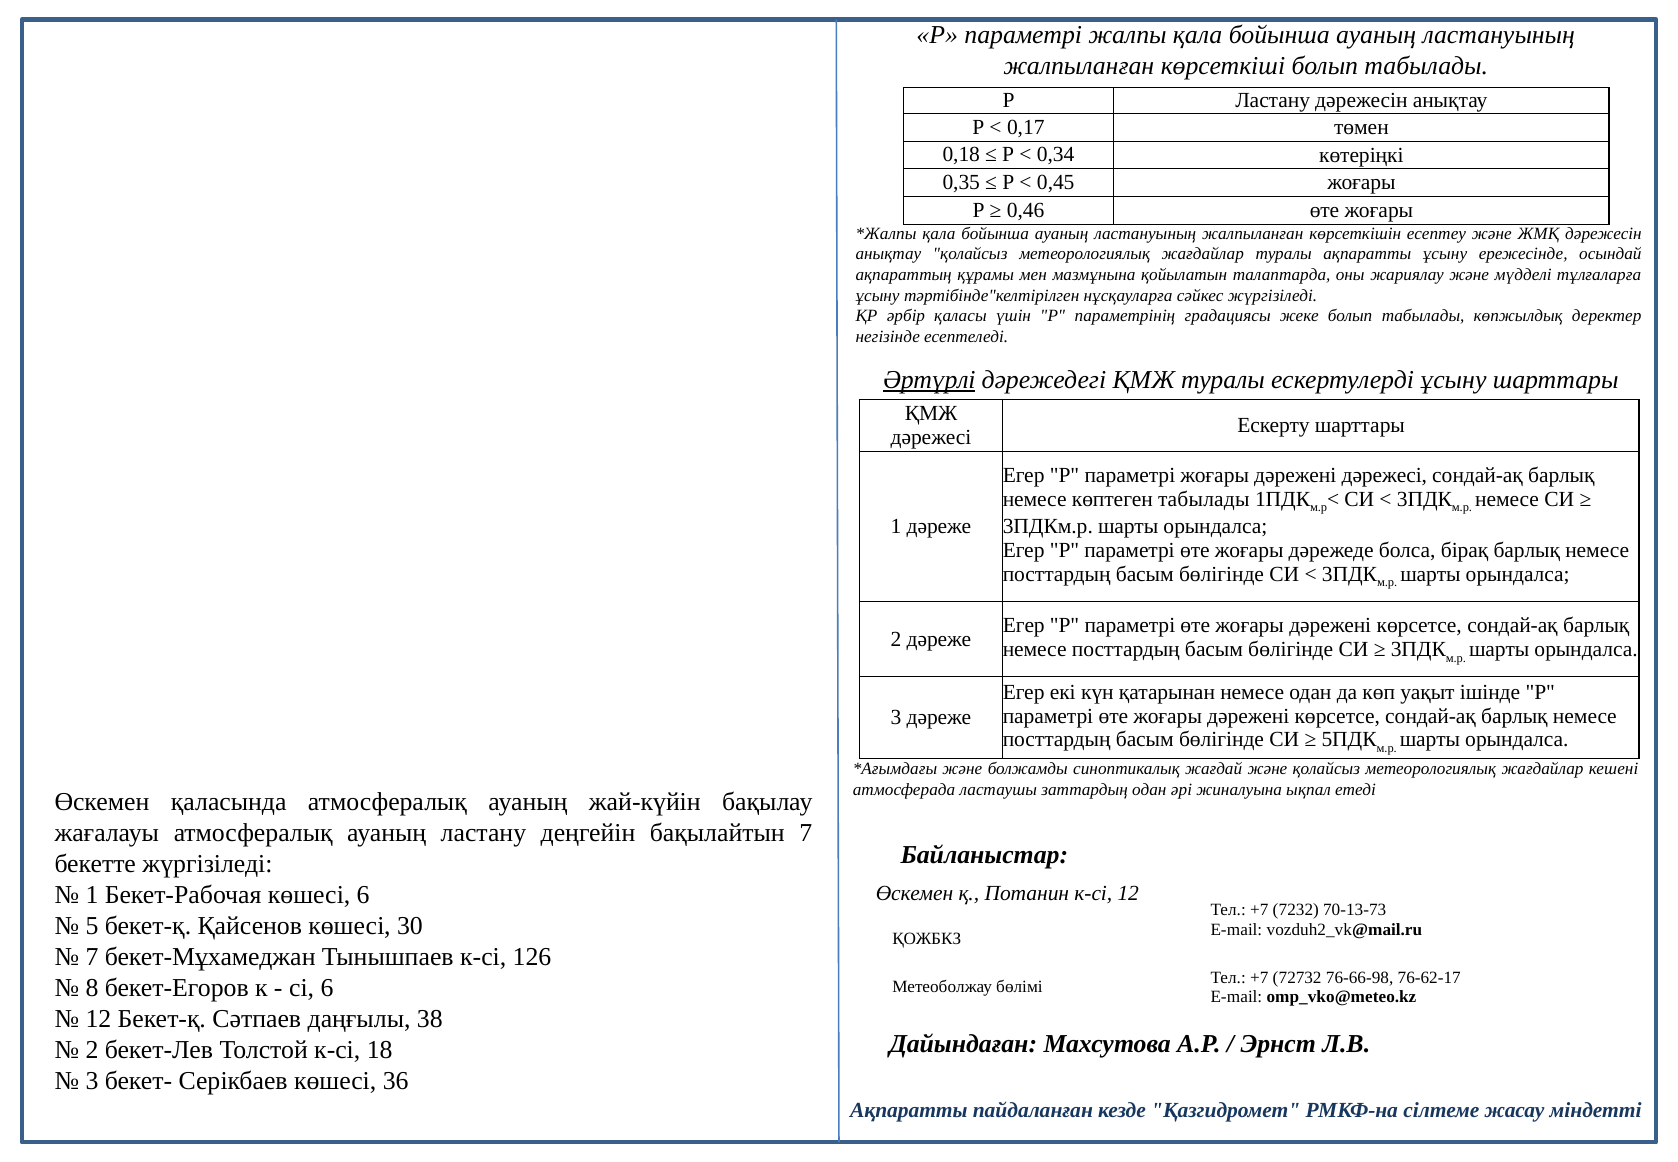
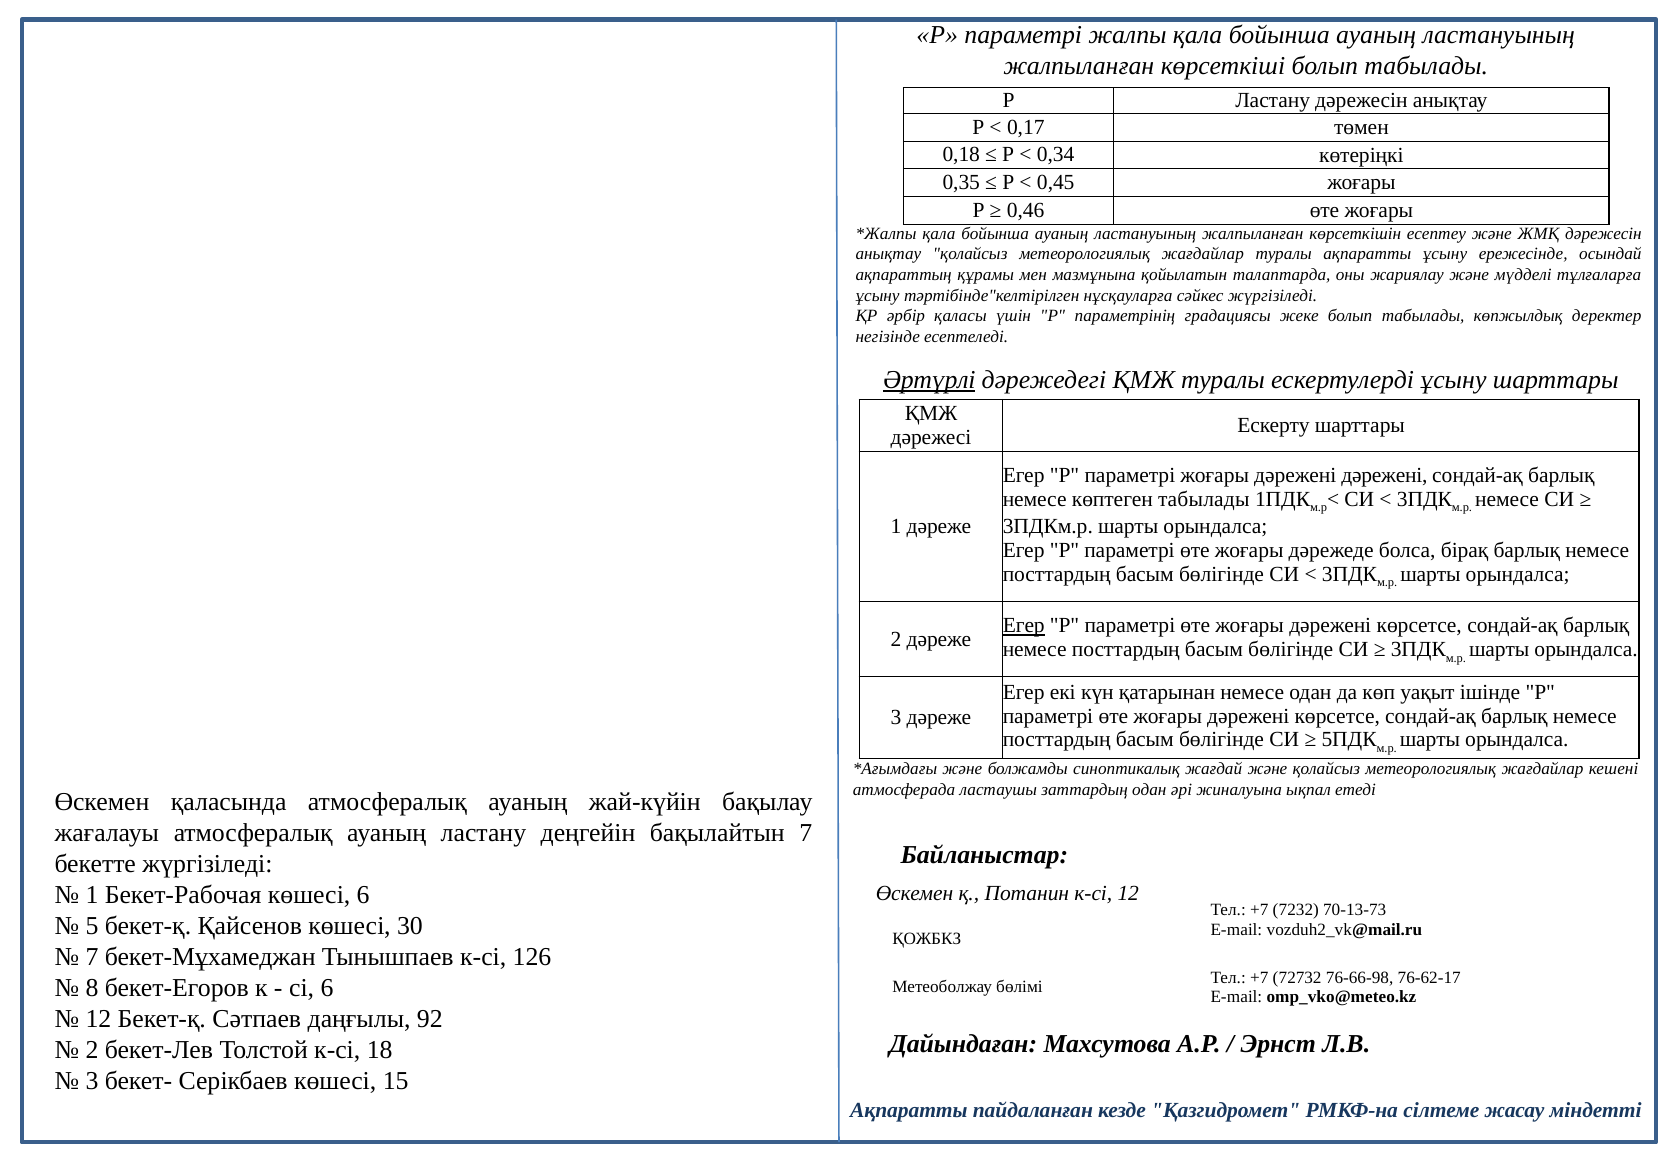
дәрежені дәрежесі: дәрежесі -> дәрежені (1384, 476)
Егер underline: none -> present (1024, 626)
38: 38 -> 92 (430, 1019)
36: 36 -> 15 (396, 1081)
